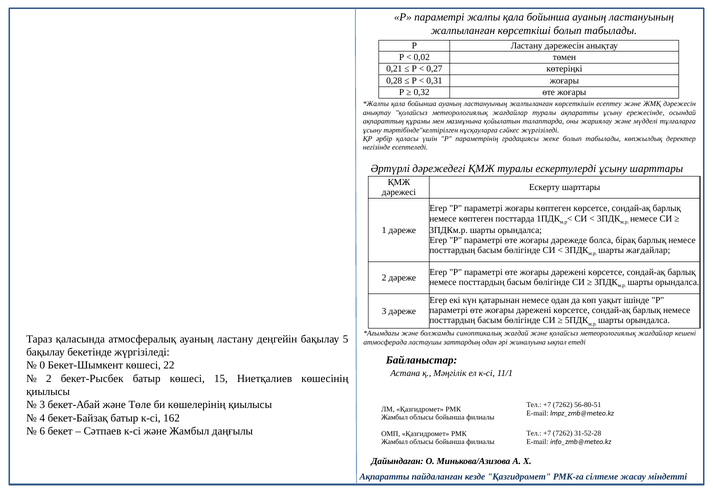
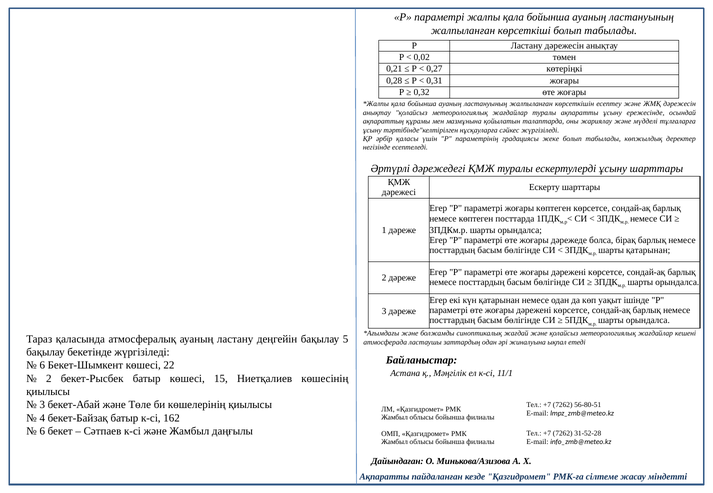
шарты жағдайлар: жағдайлар -> қатарынан (648, 250)
0: 0 -> 6 (42, 366)
